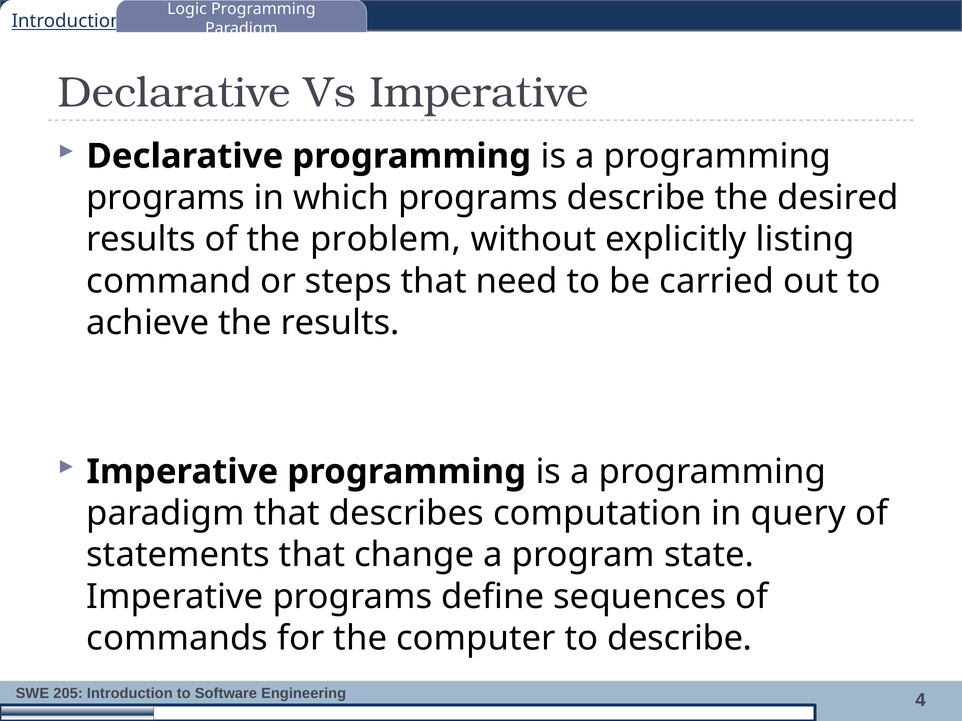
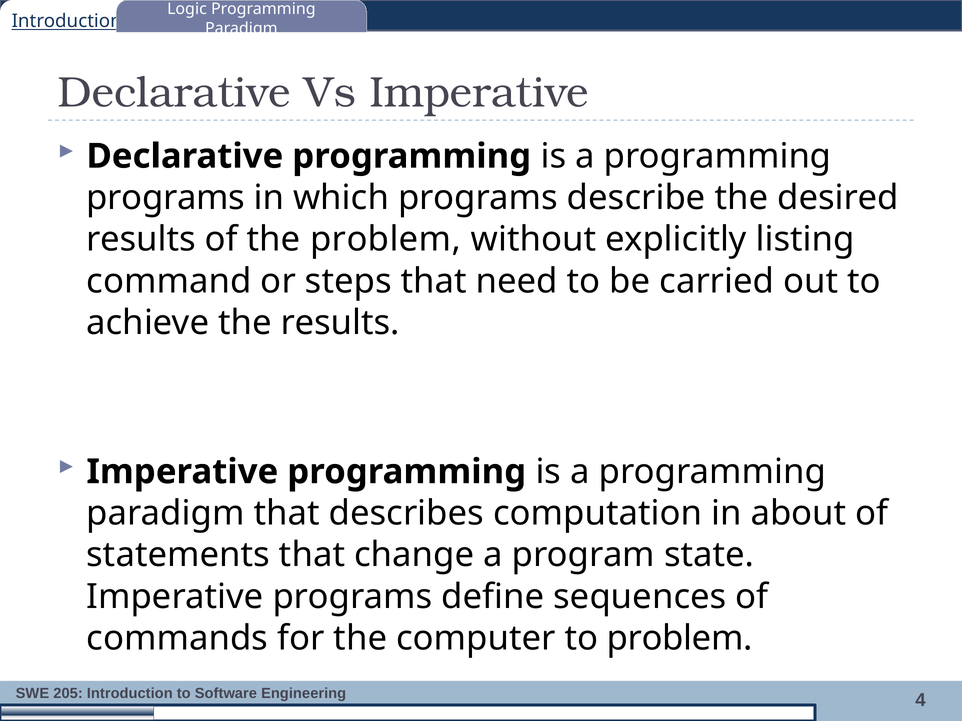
query: query -> about (799, 514)
to describe: describe -> problem (680, 639)
